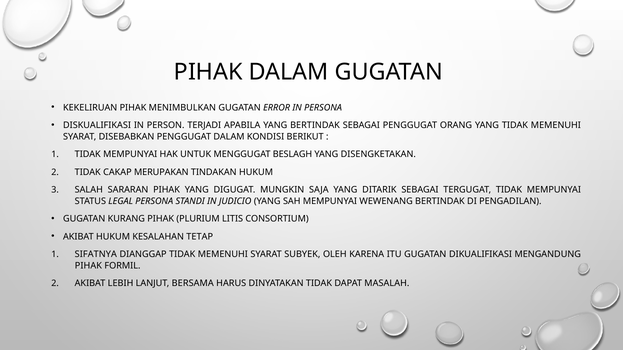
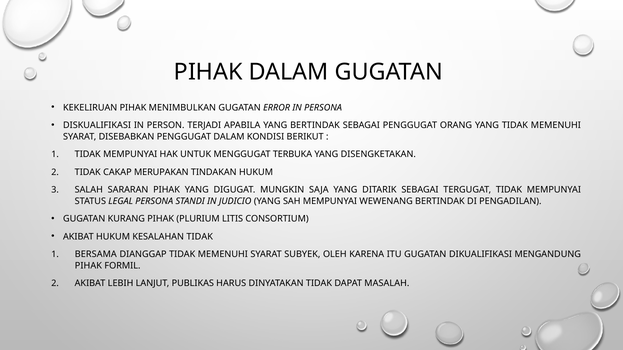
BESLAGH: BESLAGH -> TERBUKA (292, 155)
KESALAHAN TETAP: TETAP -> TIDAK (200, 237)
SIFATNYA: SIFATNYA -> BERSAMA (96, 254)
BERSAMA: BERSAMA -> PUBLIKAS (193, 284)
